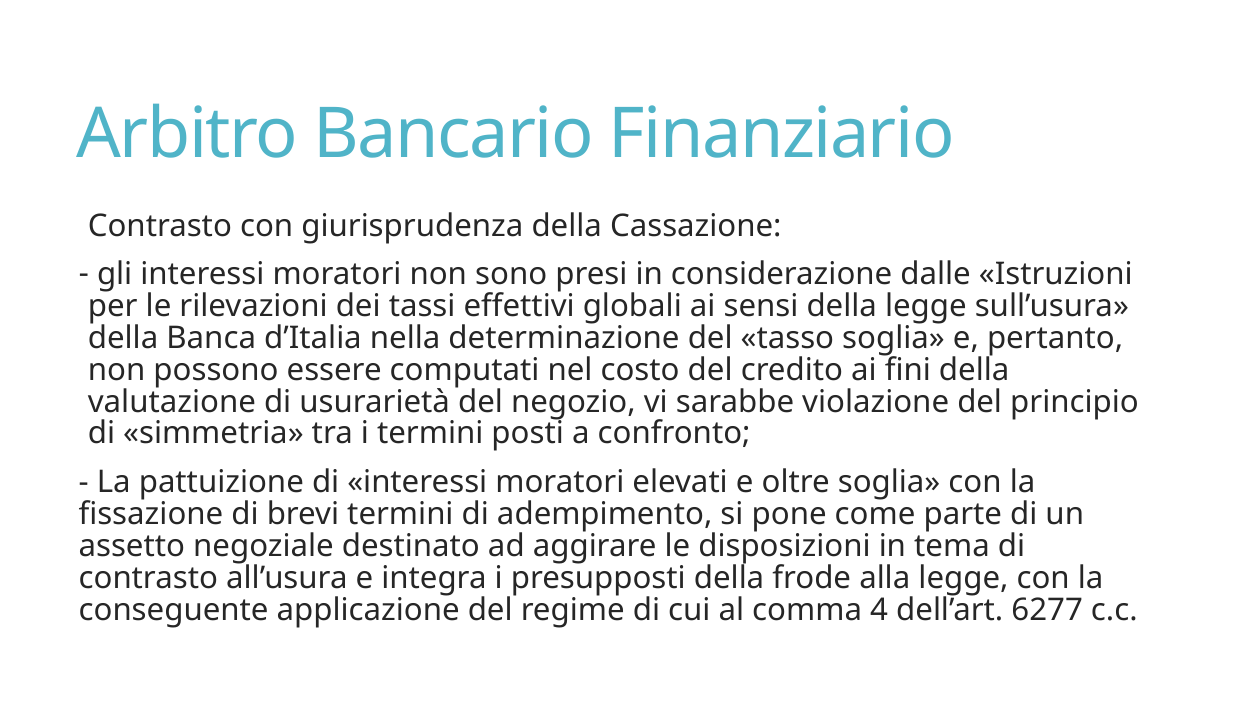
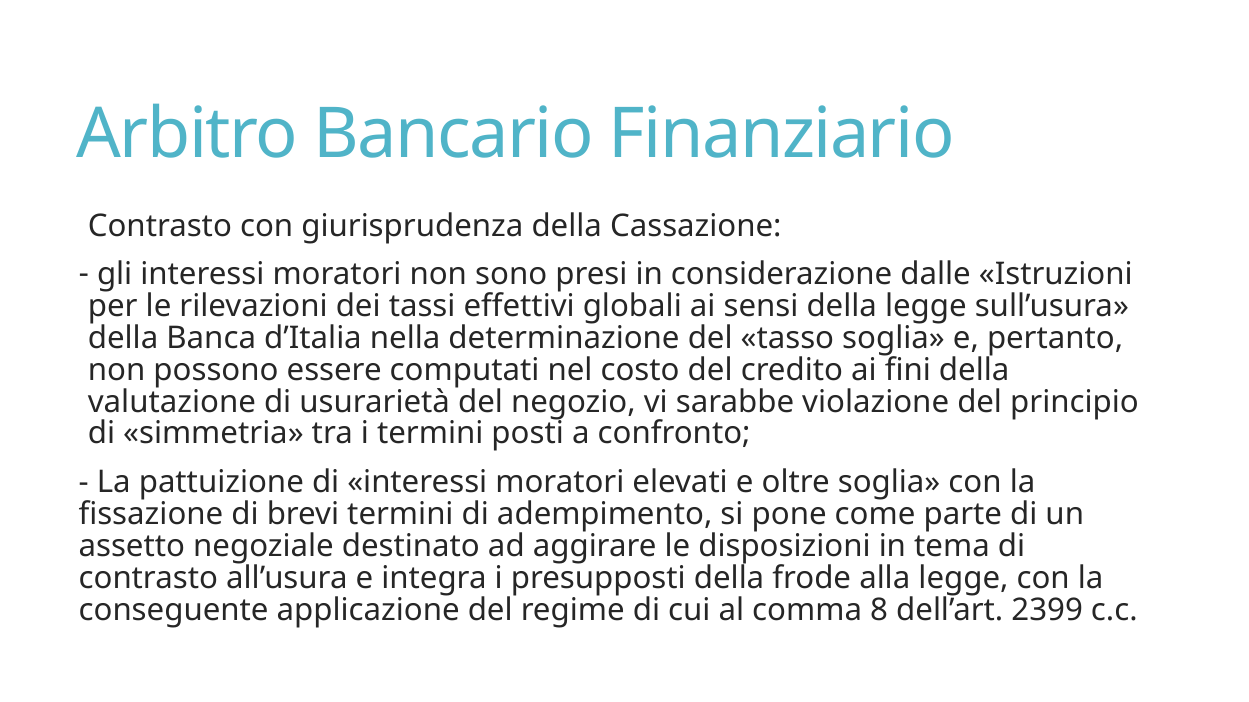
4: 4 -> 8 (879, 610)
6277: 6277 -> 2399 (1047, 610)
